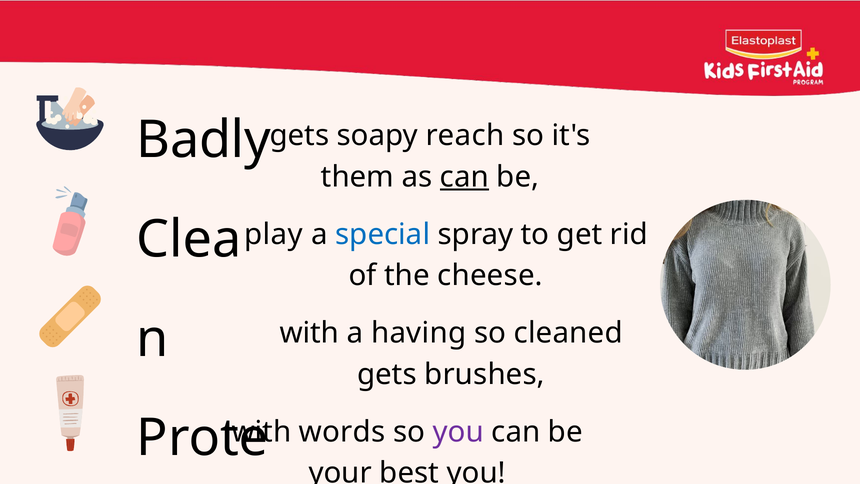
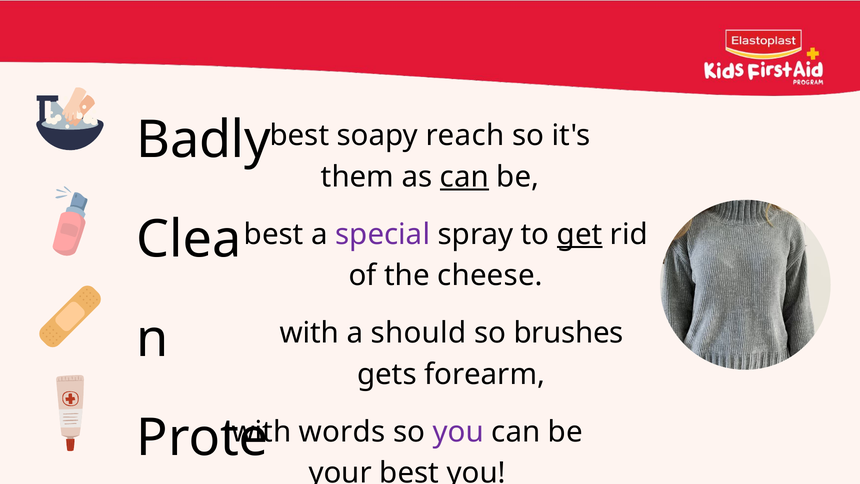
gets: gets -> best (299, 136)
play: play -> best (274, 234)
special colour: blue -> purple (383, 234)
get underline: none -> present (580, 234)
having: having -> should (419, 333)
cleaned: cleaned -> brushes (569, 333)
brushes: brushes -> forearm (485, 374)
